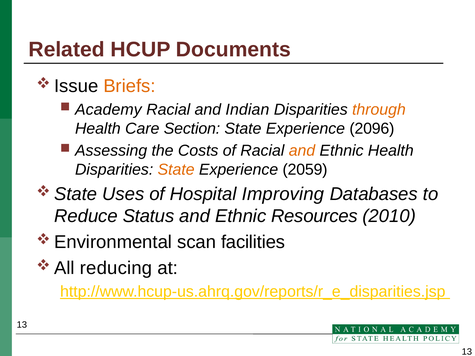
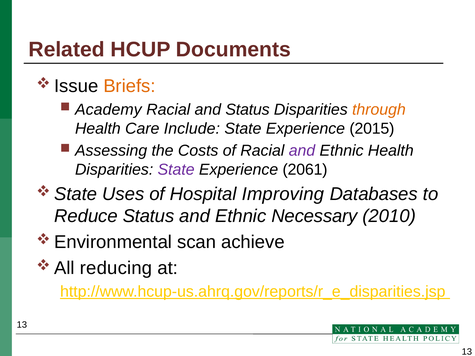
and Indian: Indian -> Status (248, 110)
Section: Section -> Include (192, 129)
2096: 2096 -> 2015 (372, 129)
and colour: orange -> purple (302, 151)
State colour: orange -> purple (176, 170)
2059: 2059 -> 2061 (305, 170)
Resources: Resources -> Necessary (314, 216)
facilities: facilities -> achieve (253, 242)
